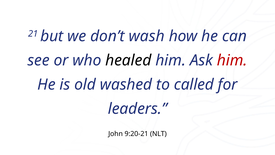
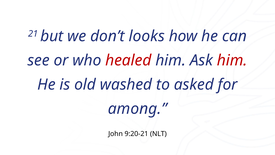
wash: wash -> looks (147, 36)
healed colour: black -> red (128, 60)
called: called -> asked (194, 84)
leaders: leaders -> among (137, 109)
